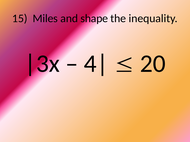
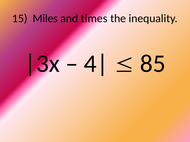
shape: shape -> times (94, 18)
20: 20 -> 85 (153, 64)
